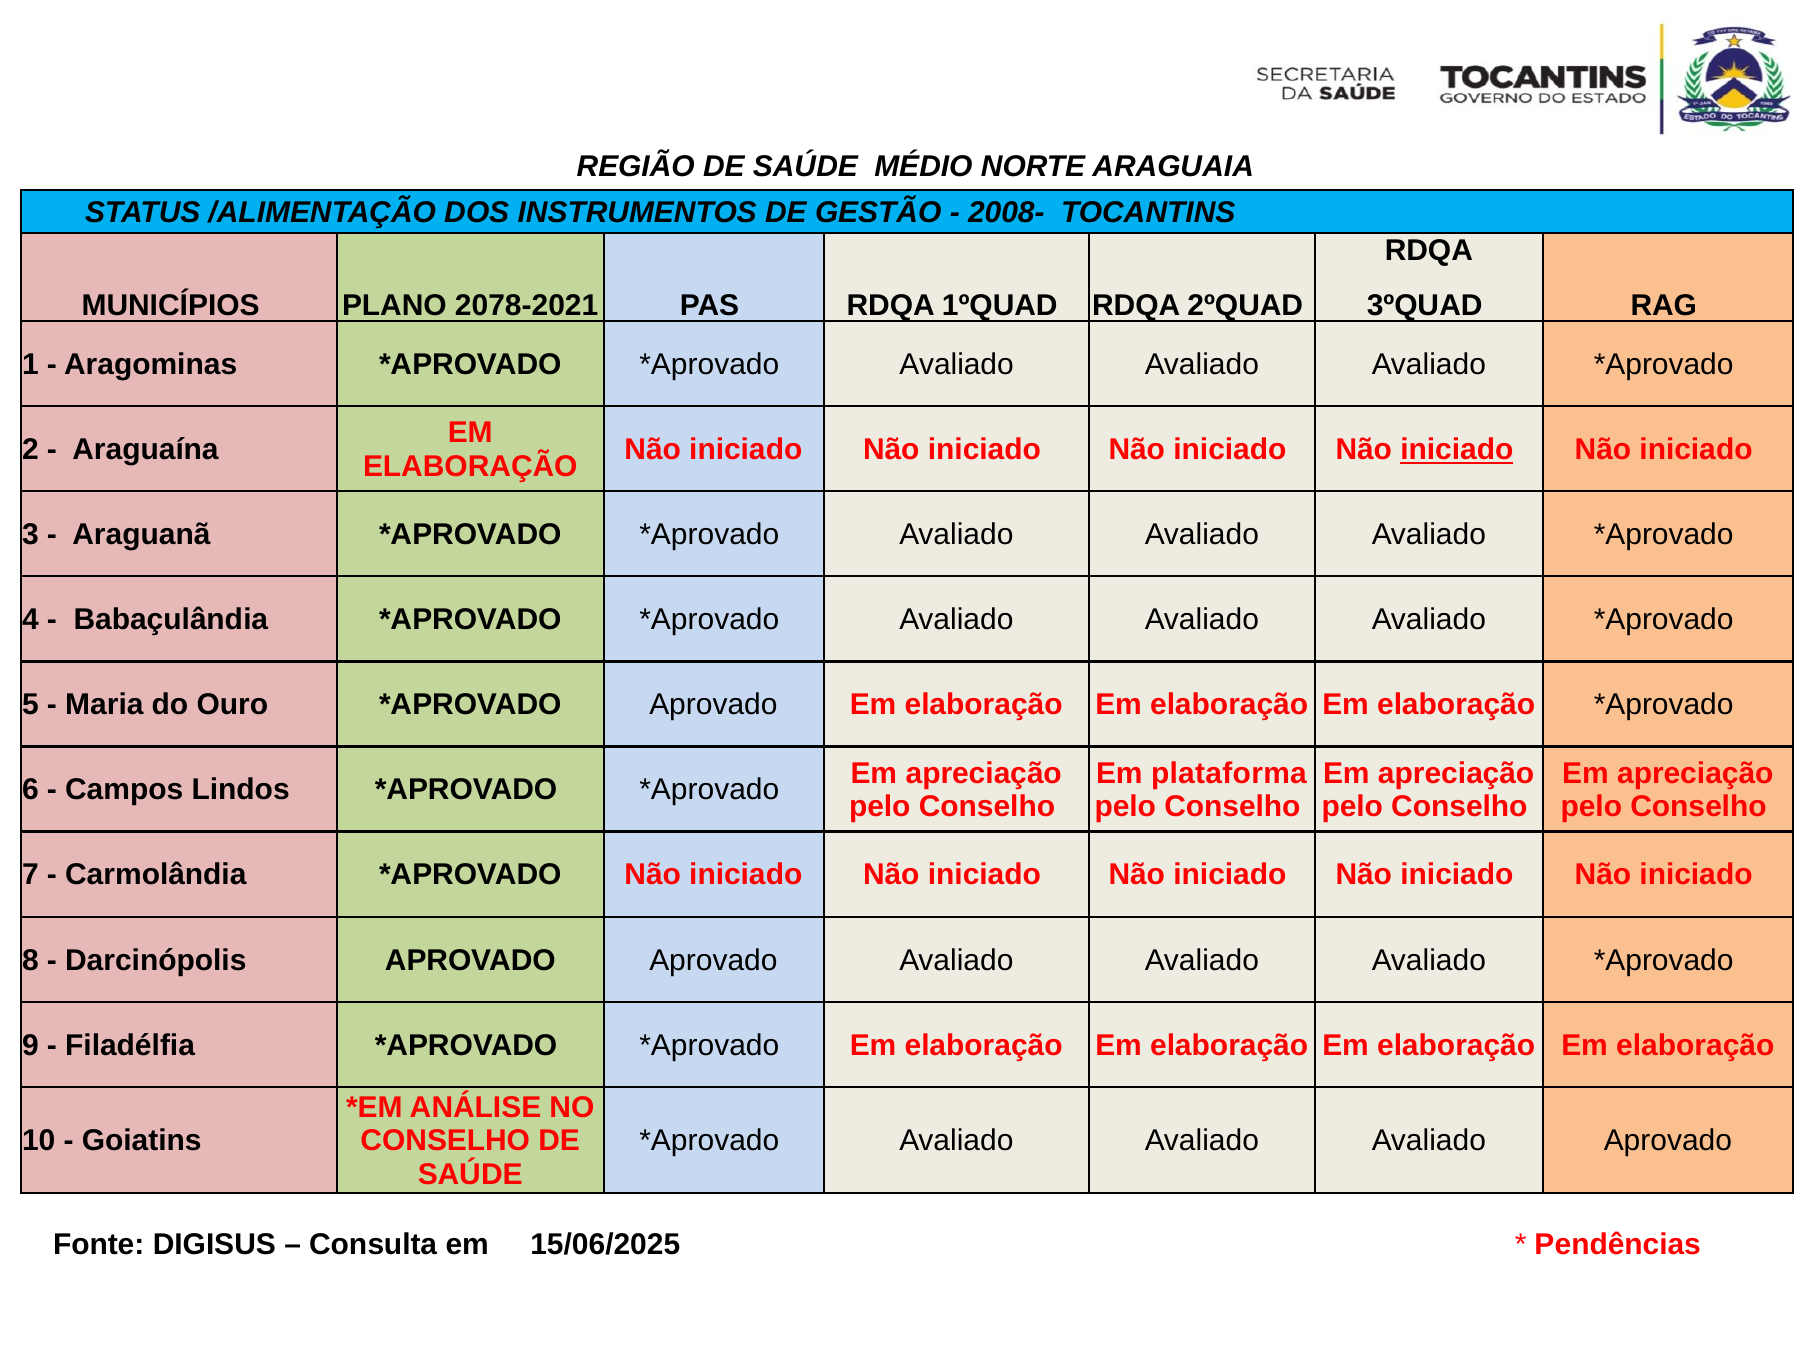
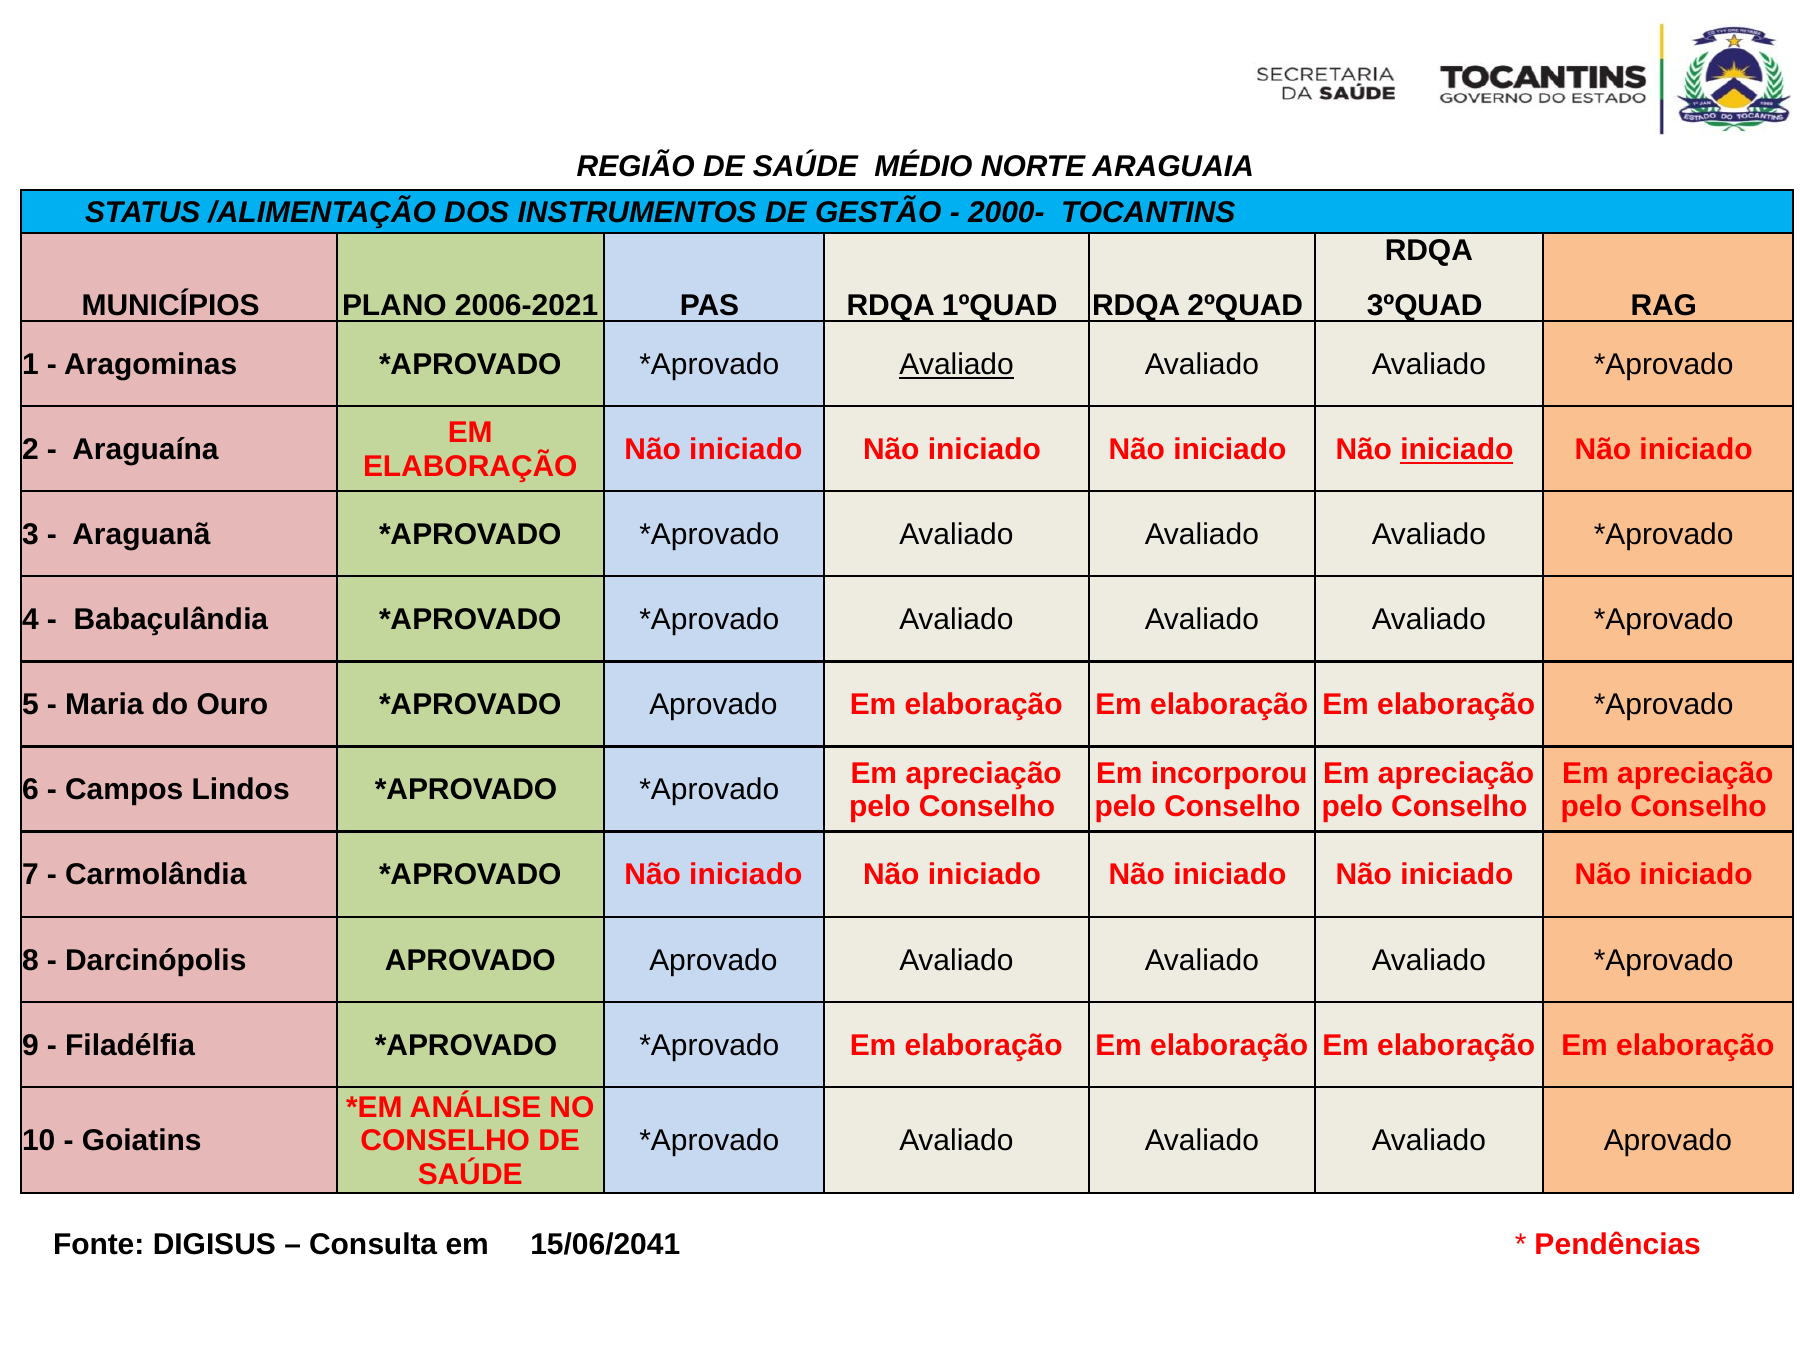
2008-: 2008- -> 2000- (1006, 212)
2078-2021: 2078-2021 -> 2006-2021 (527, 305)
Avaliado underline: none -> present (956, 365)
plataforma: plataforma -> incorporou (1229, 773)
15/06/2025: 15/06/2025 -> 15/06/2041 (605, 1245)
